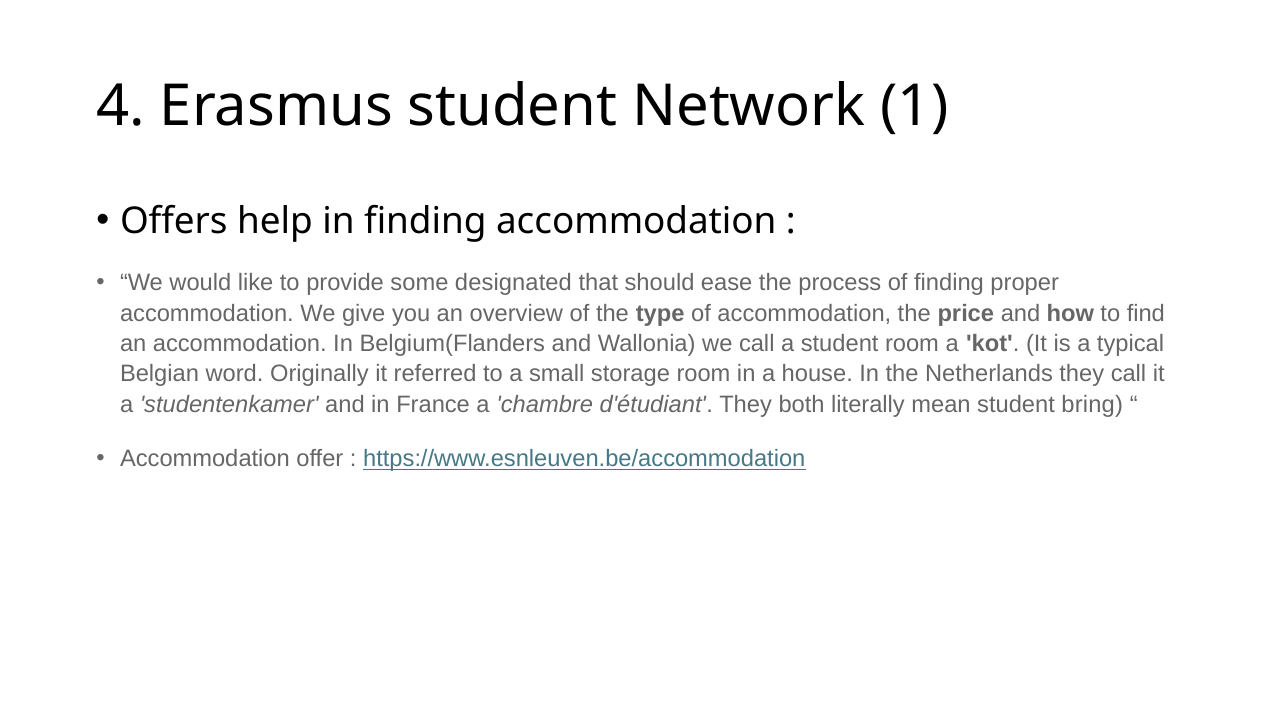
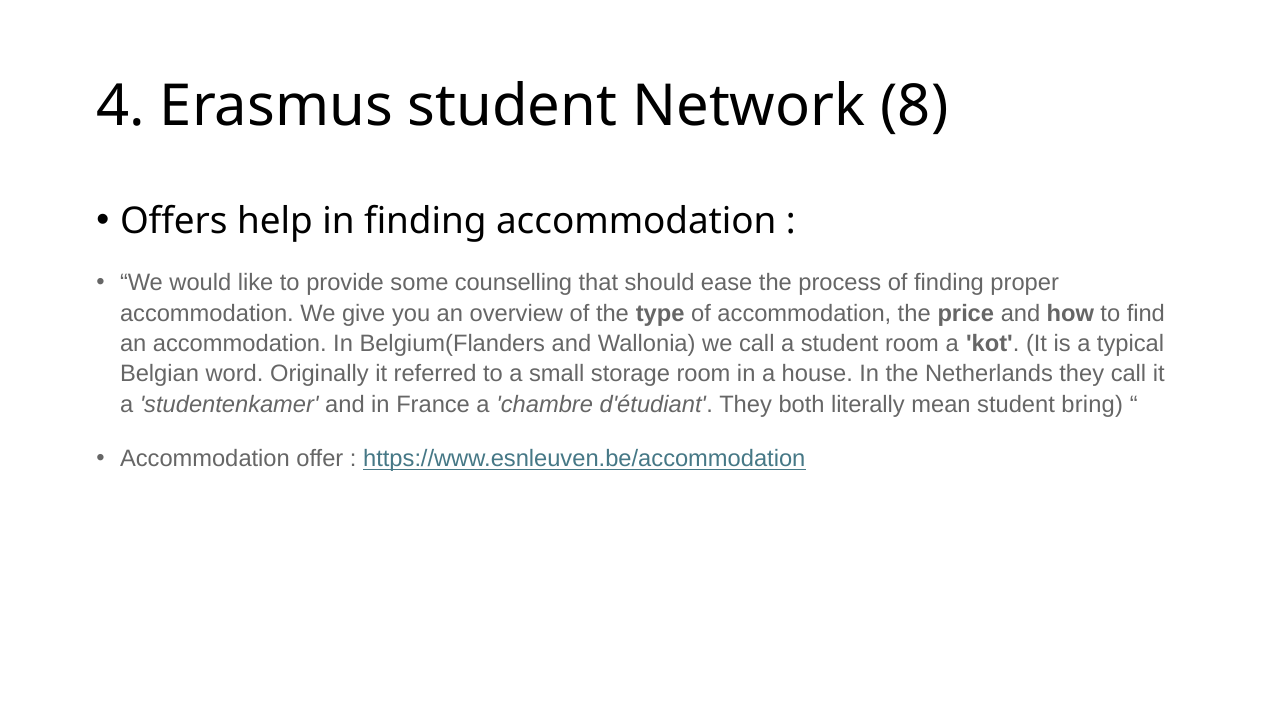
1: 1 -> 8 (914, 106)
designated: designated -> counselling (514, 283)
